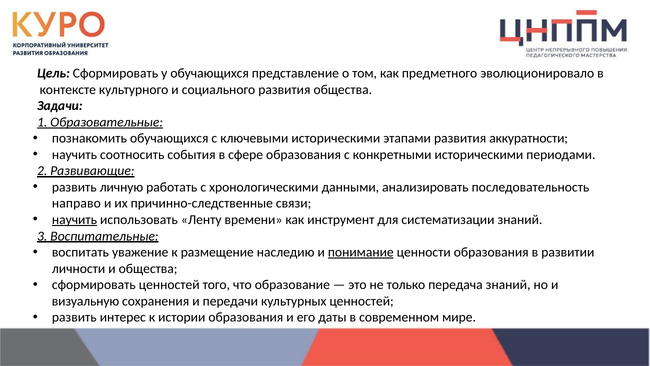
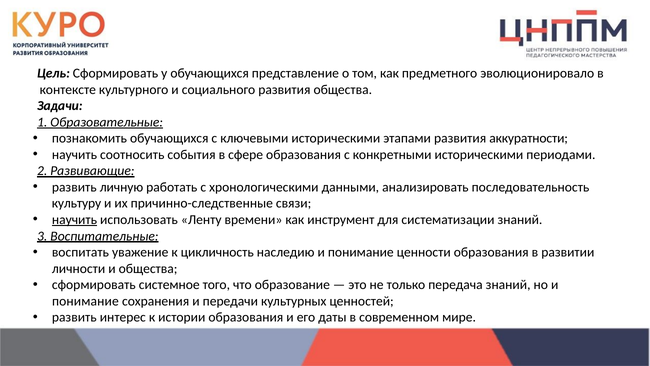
направо: направо -> культуру (77, 203)
размещение: размещение -> цикличность (217, 252)
понимание underline: present -> none (361, 252)
сформировать ценностей: ценностей -> системное (169, 285)
визуальную: визуальную -> понимание (85, 301)
